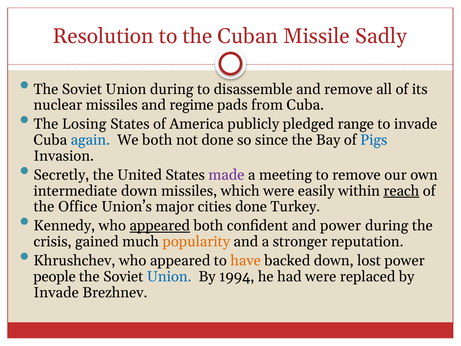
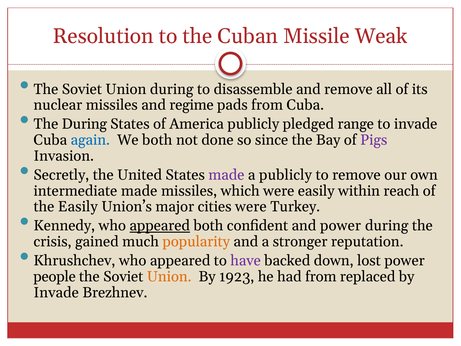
Sadly: Sadly -> Weak (381, 36)
The Losing: Losing -> During (84, 124)
Pigs colour: blue -> purple (374, 140)
a meeting: meeting -> publicly (285, 175)
intermediate down: down -> made (139, 191)
reach underline: present -> none (401, 191)
the Office: Office -> Easily (78, 207)
cities done: done -> were (251, 207)
have colour: orange -> purple (246, 261)
Union colour: blue -> orange (169, 276)
1994: 1994 -> 1923 (237, 276)
had were: were -> from (321, 276)
